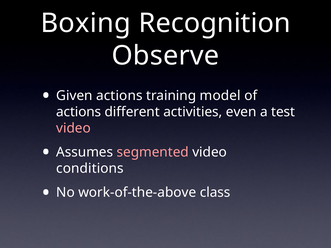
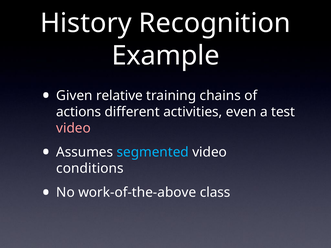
Boxing: Boxing -> History (86, 23)
Observe: Observe -> Example (166, 56)
Given actions: actions -> relative (119, 96)
model: model -> chains (220, 96)
segmented colour: pink -> light blue (153, 152)
